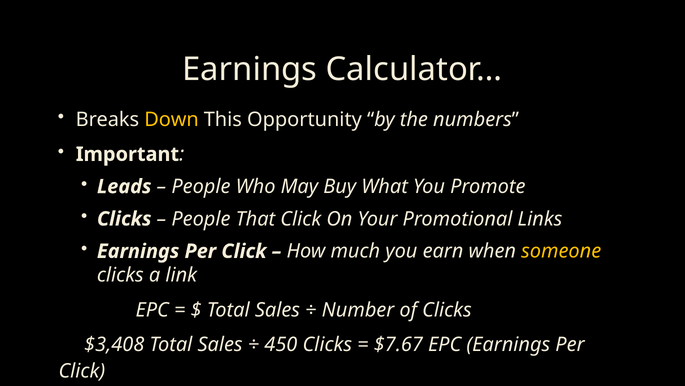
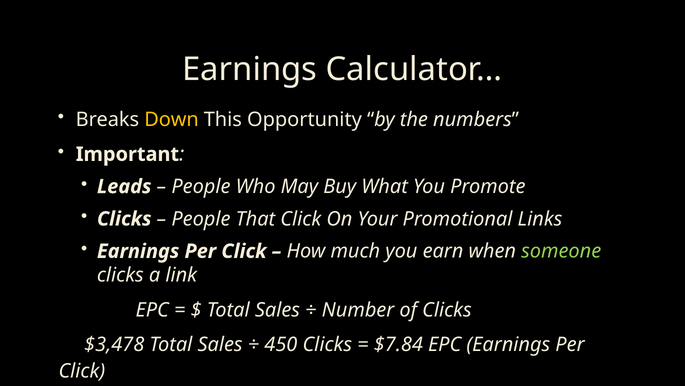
someone colour: yellow -> light green (561, 251)
$3,408: $3,408 -> $3,478 (114, 344)
$7.67: $7.67 -> $7.84 (398, 344)
